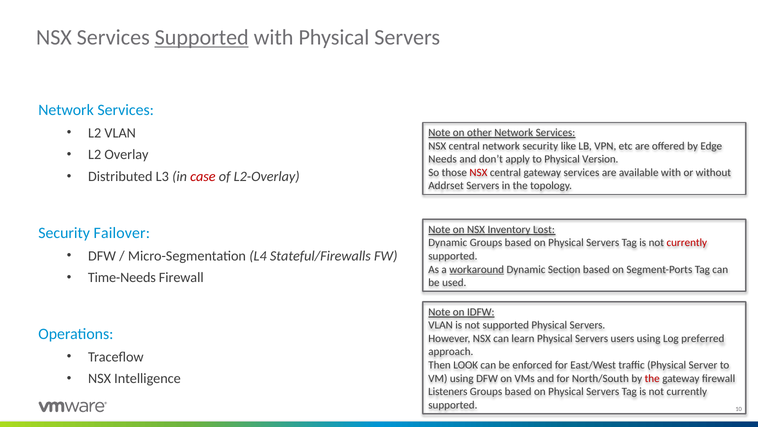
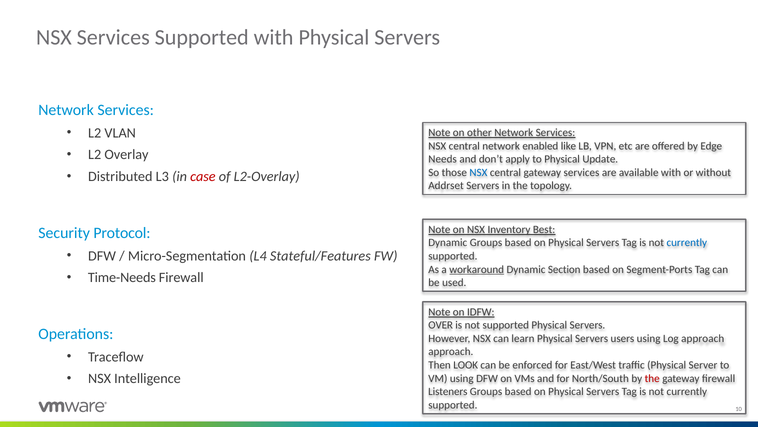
Supported underline: present -> none (202, 37)
security: security -> enabled (540, 146)
Version: Version -> Update (600, 159)
NSX colour: red -> blue (478, 172)
Lost: Lost -> Best (544, 229)
Failover: Failover -> Protocol (122, 233)
currently colour: red -> blue (687, 243)
Stateful/Firewalls: Stateful/Firewalls -> Stateful/Features (320, 255)
VLAN: VLAN -> OVER (441, 325)
Log preferred: preferred -> approach (703, 338)
